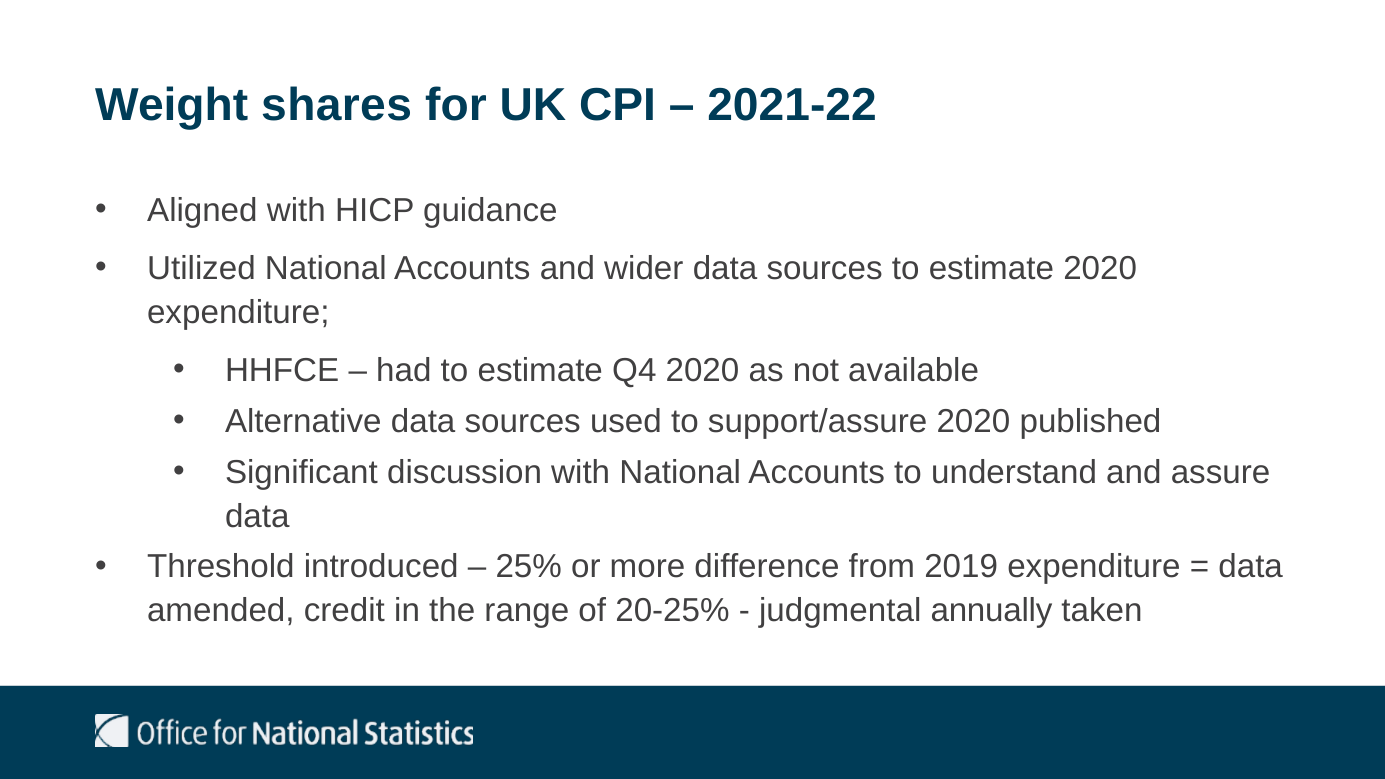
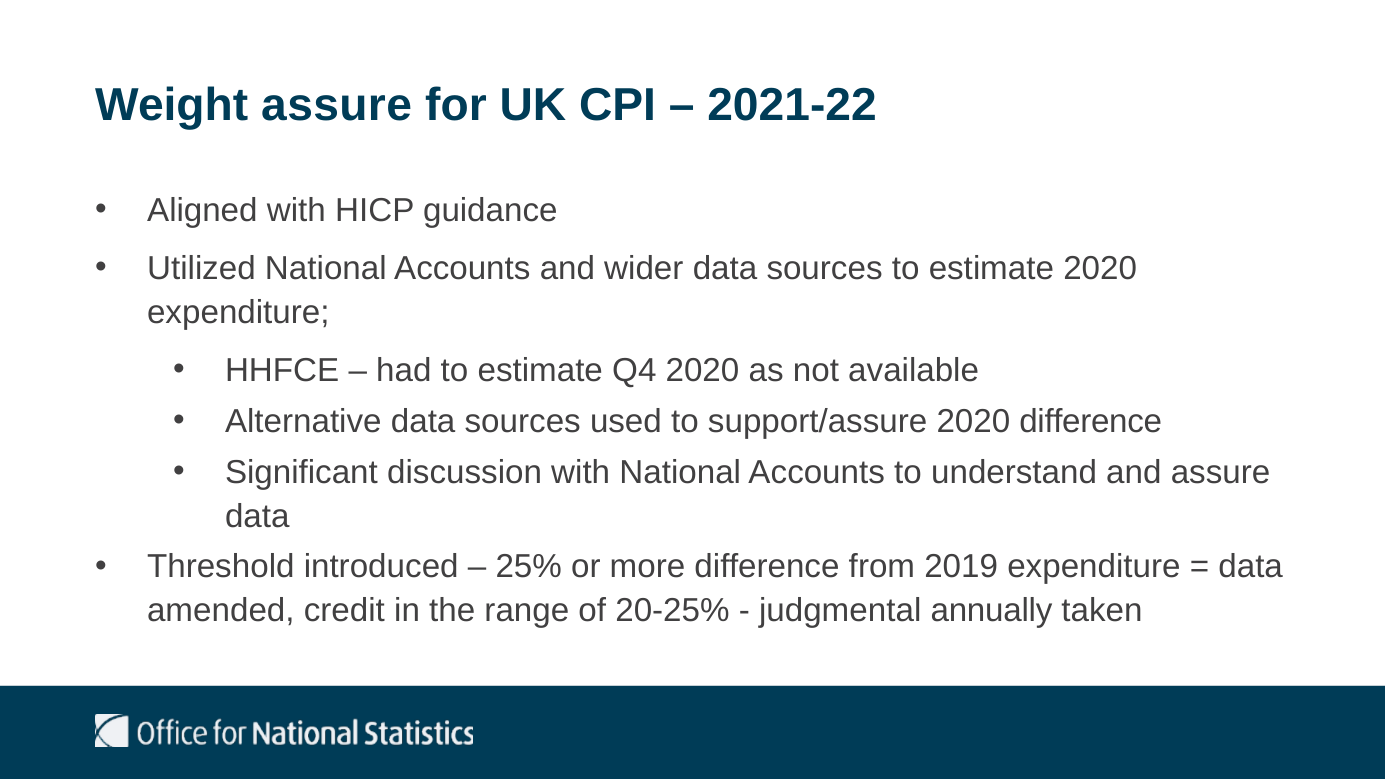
Weight shares: shares -> assure (337, 105)
2020 published: published -> difference (1091, 421)
